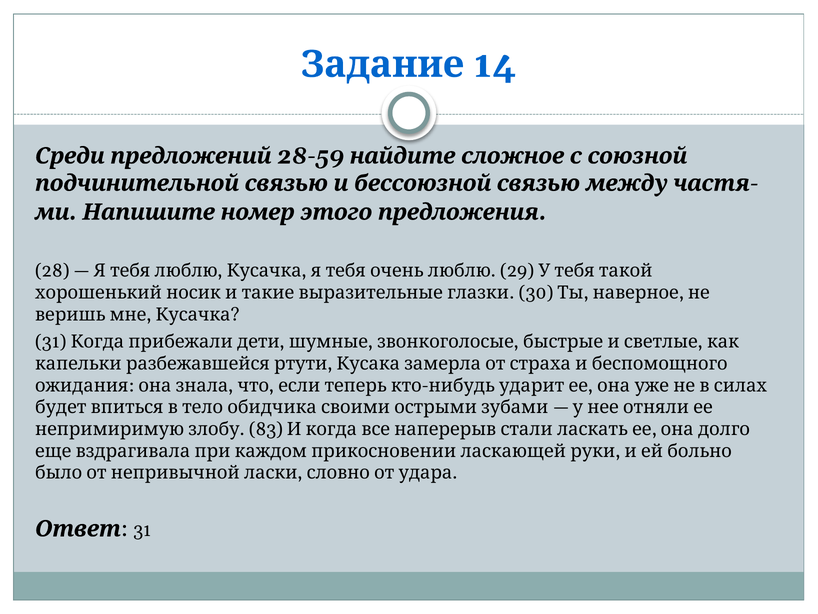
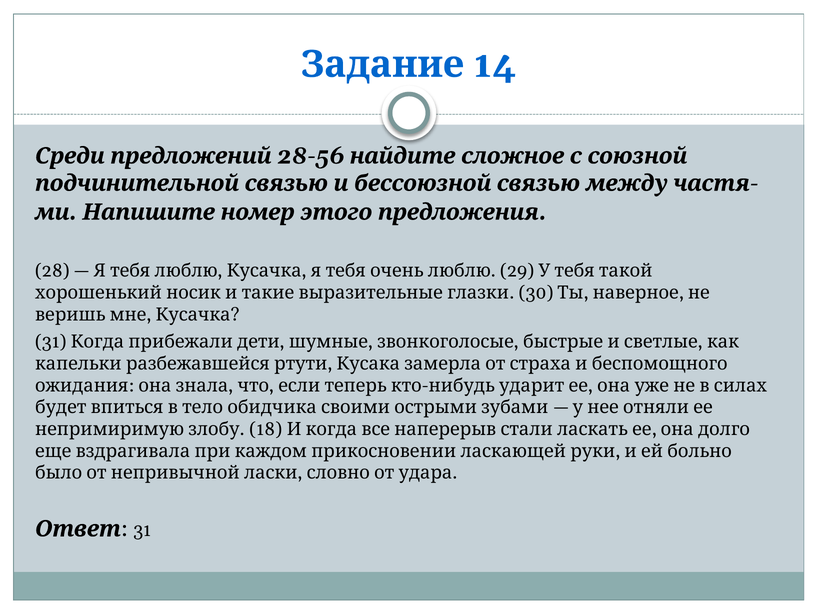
28-59: 28-59 -> 28-56 (311, 156)
83: 83 -> 18 (266, 429)
